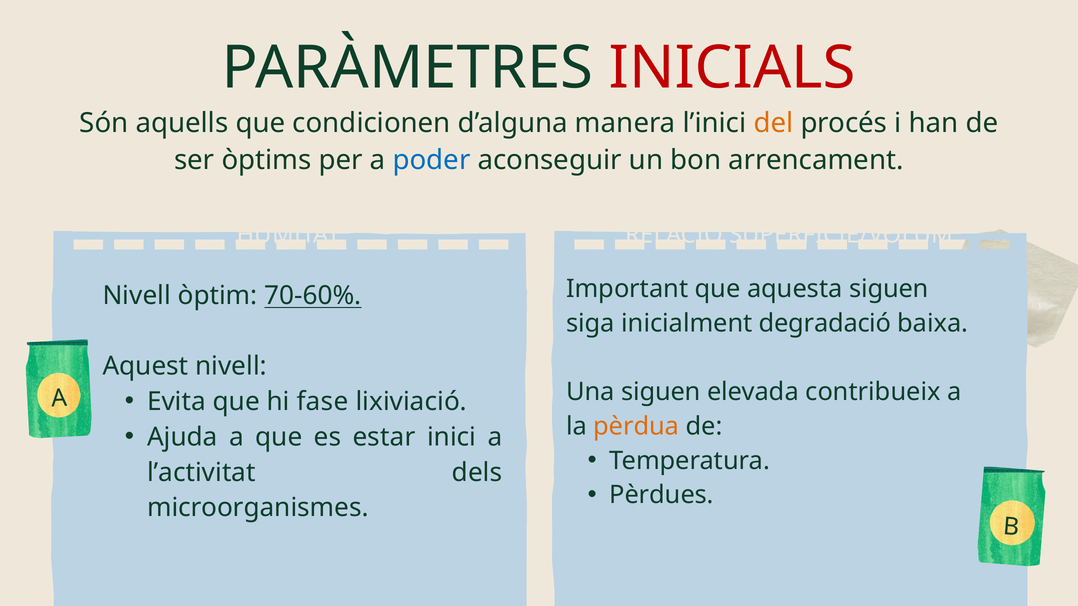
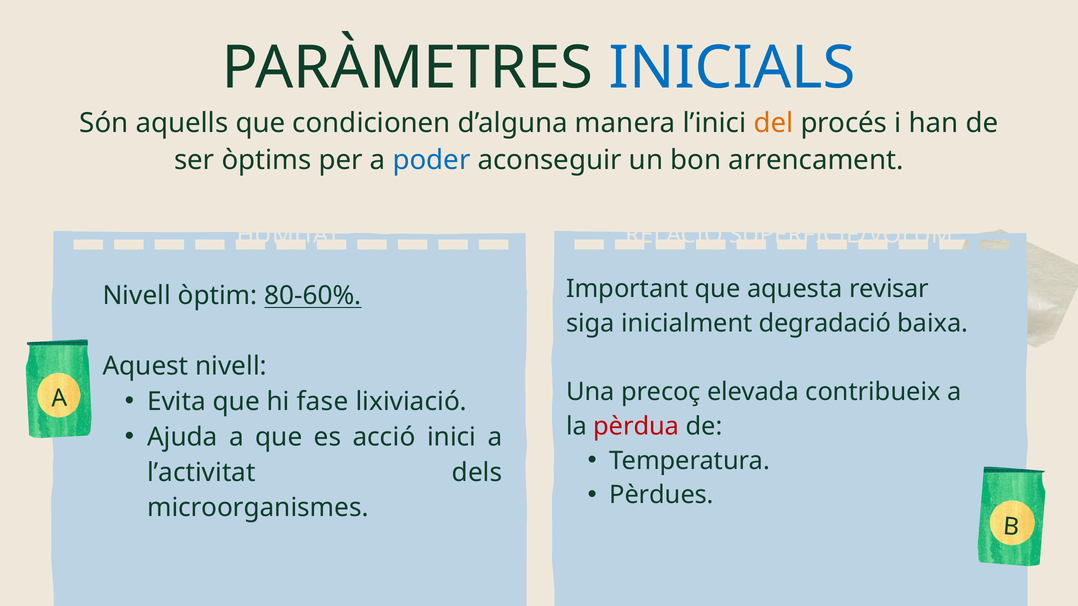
INICIALS colour: red -> blue (732, 68)
aquesta siguen: siguen -> revisar (889, 289)
70-60%: 70-60% -> 80-60% (313, 296)
Una siguen: siguen -> precoç (661, 392)
pèrdua colour: orange -> red (636, 427)
estar: estar -> acció (384, 437)
